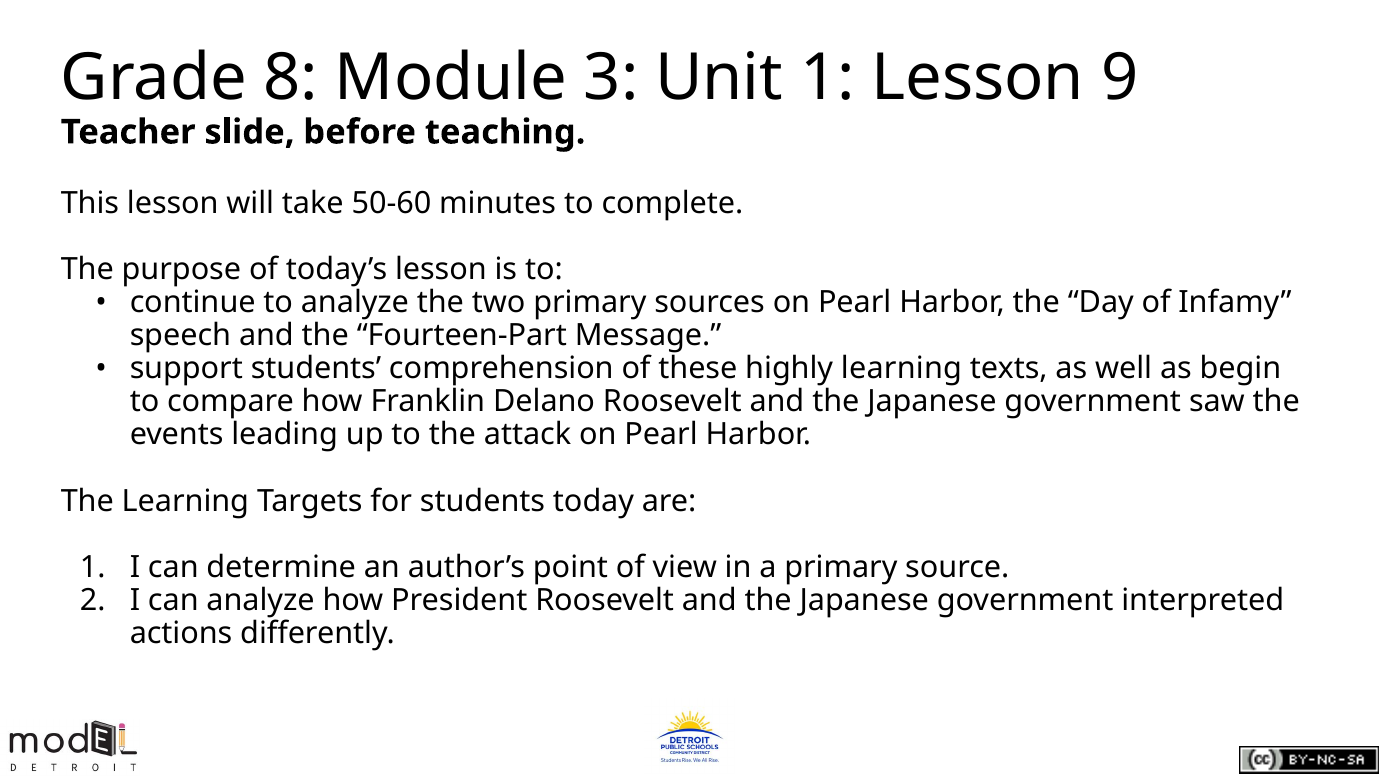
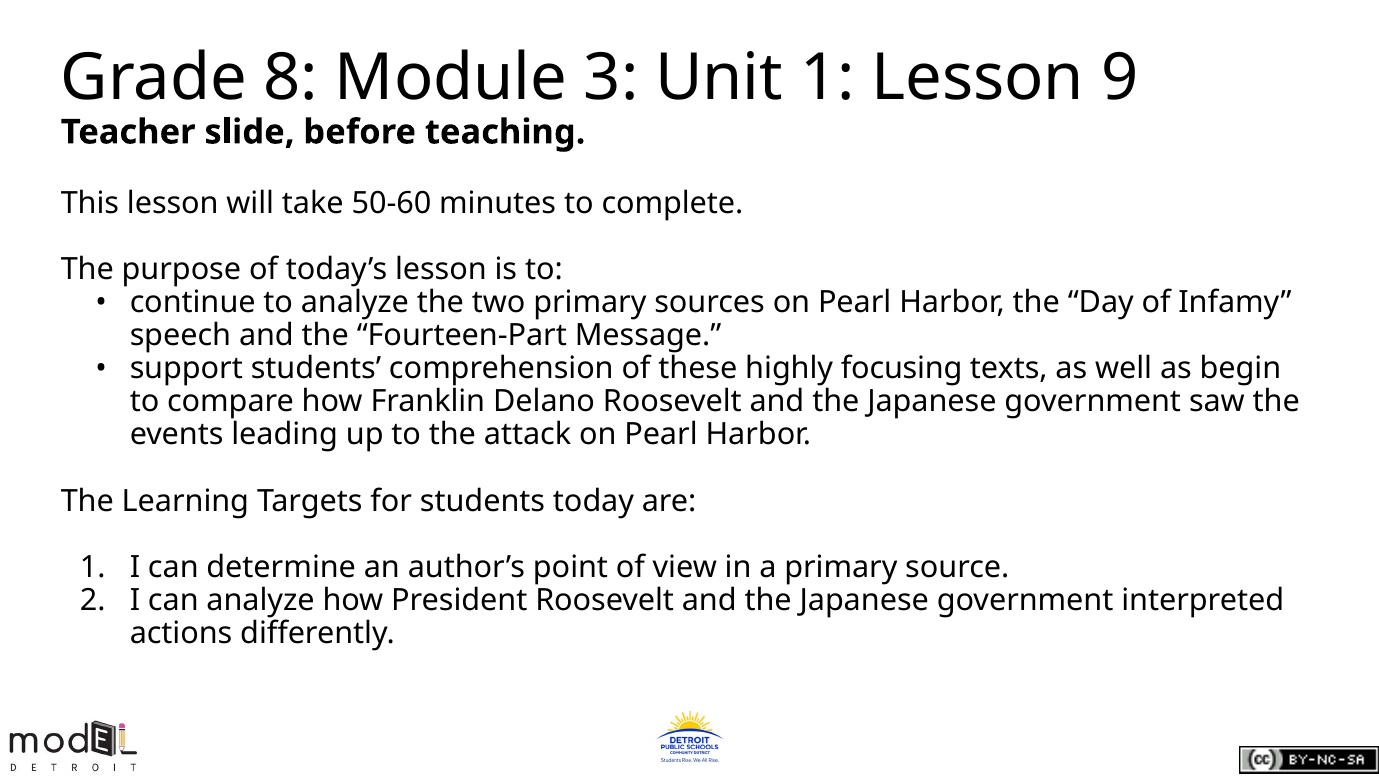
highly learning: learning -> focusing (902, 369)
